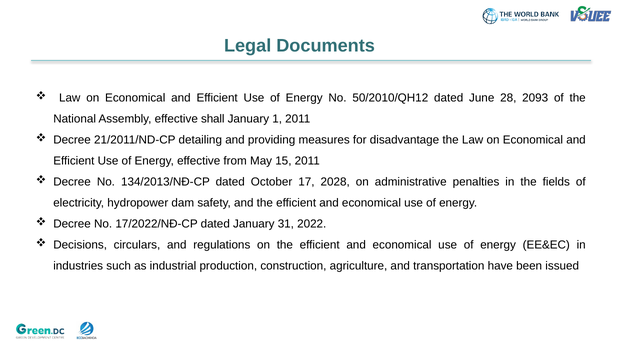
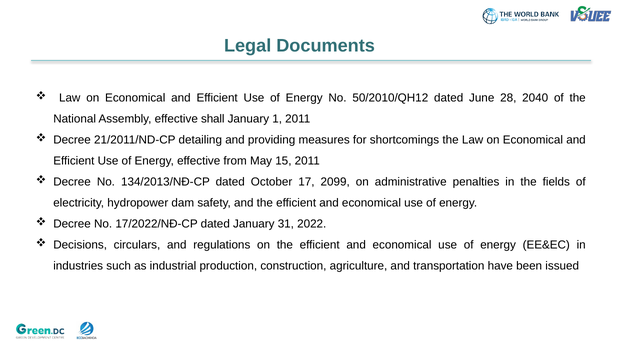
2093: 2093 -> 2040 (535, 98)
disadvantage: disadvantage -> shortcomings (405, 140)
2028: 2028 -> 2099 (335, 182)
